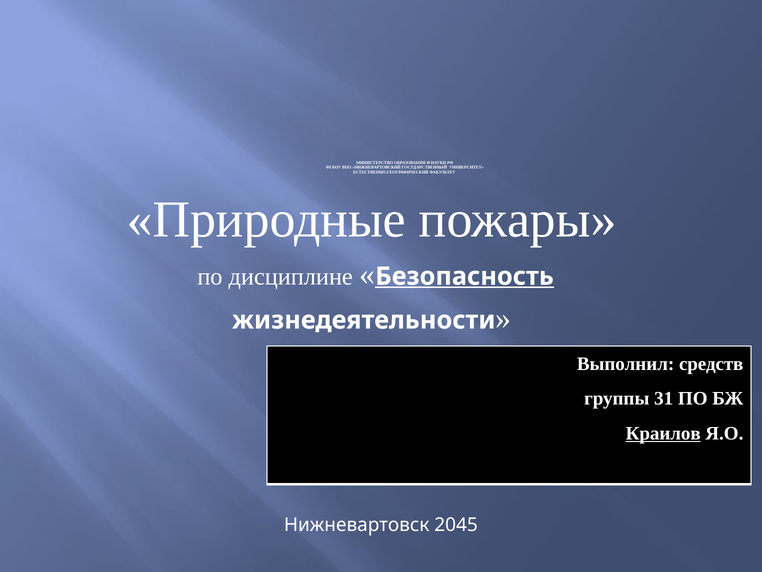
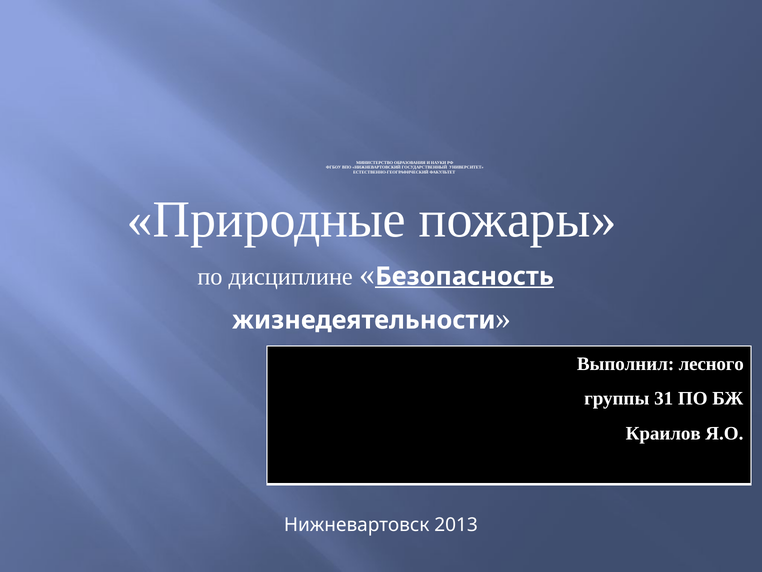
средств: средств -> лесного (711, 363)
Краилов underline: present -> none (663, 433)
2045: 2045 -> 2013 (456, 524)
